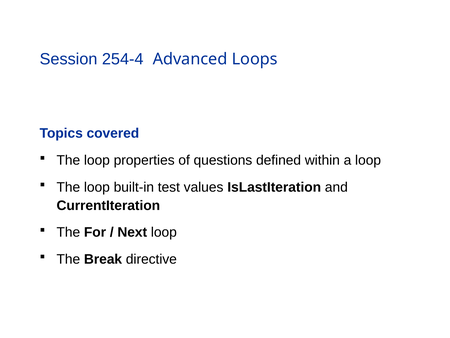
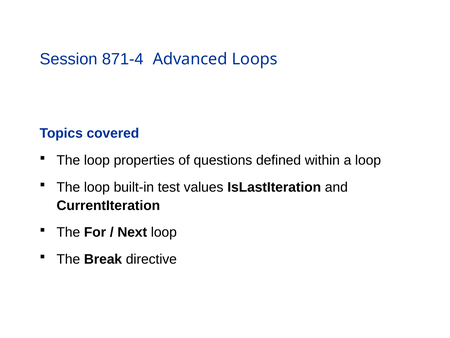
254-4: 254-4 -> 871-4 (123, 59)
